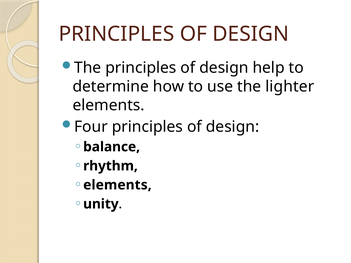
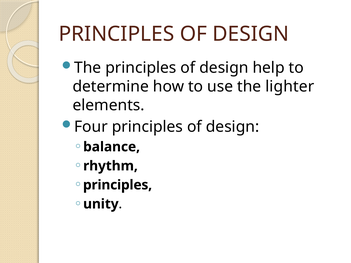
elements: elements -> principles (118, 185)
